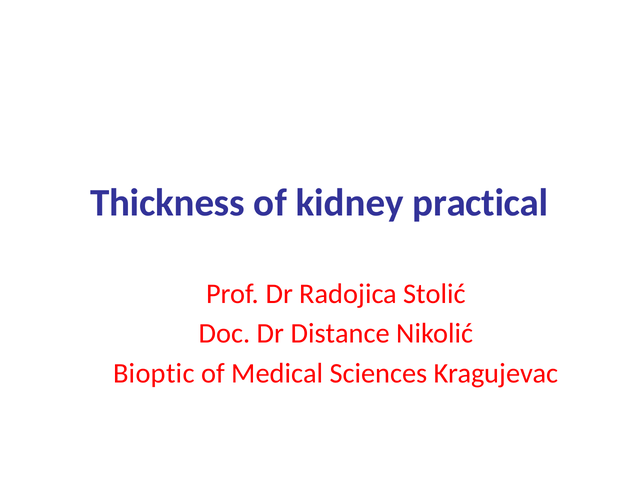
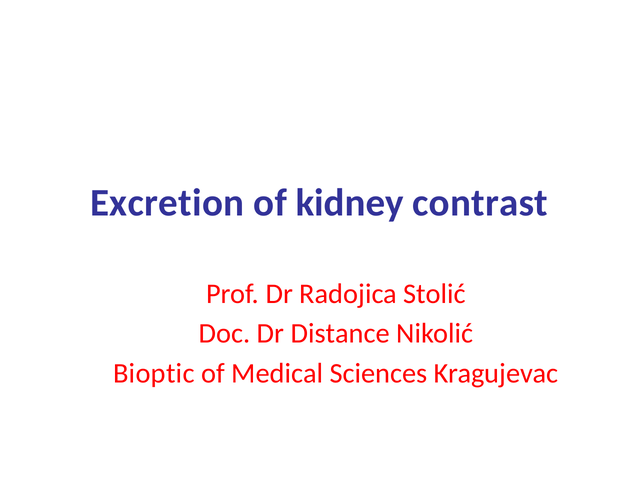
Thickness: Thickness -> Excretion (167, 203)
practical: practical -> contrast (480, 203)
